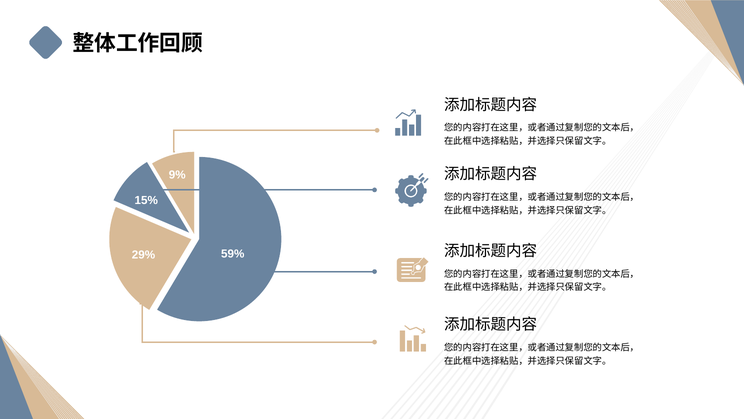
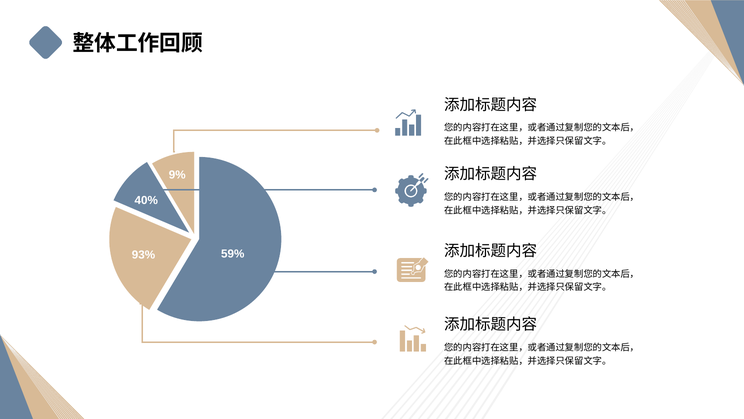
15%: 15% -> 40% (146, 200)
29%: 29% -> 93% (143, 255)
